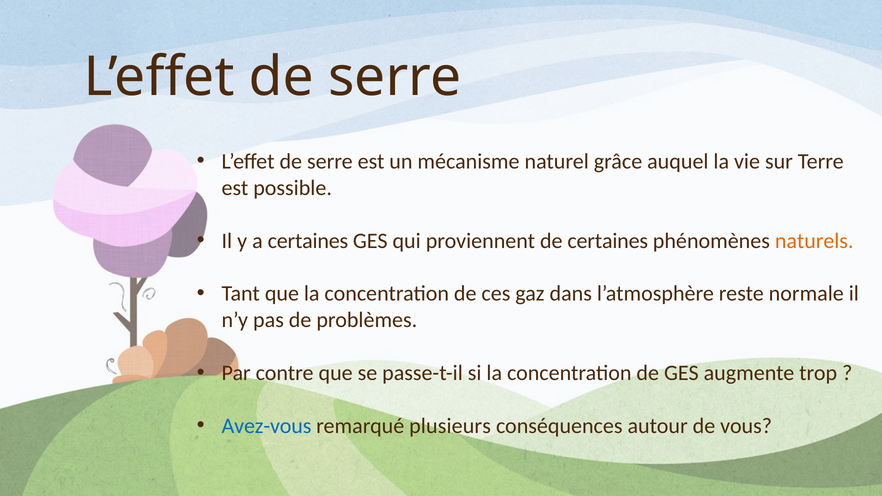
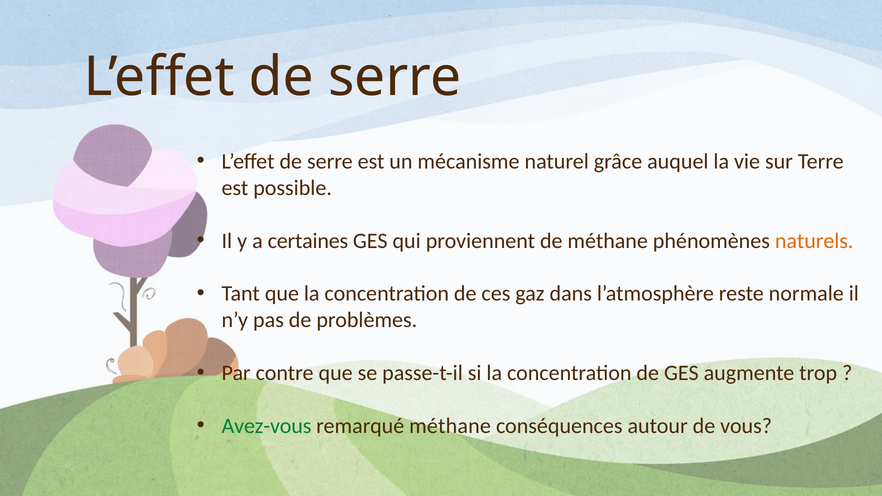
de certaines: certaines -> méthane (608, 241)
Avez-vous colour: blue -> green (266, 426)
remarqué plusieurs: plusieurs -> méthane (450, 426)
